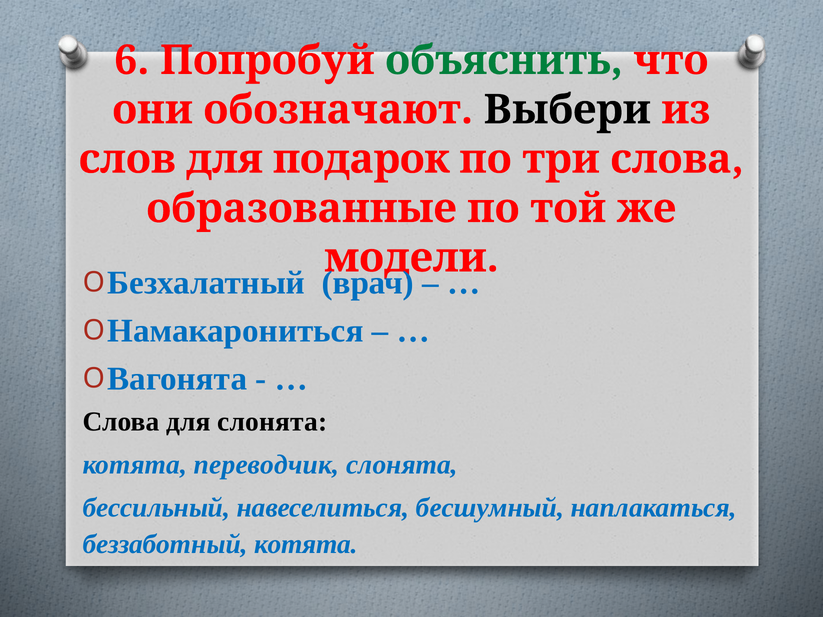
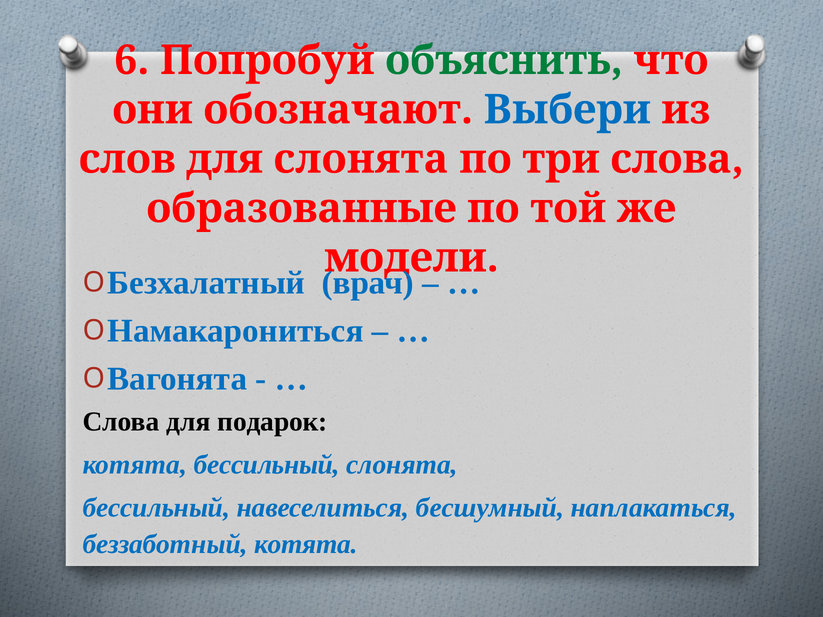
Выбери colour: black -> blue (567, 110)
для подарок: подарок -> слонята (361, 159)
для слонята: слонята -> подарок (272, 422)
котята переводчик: переводчик -> бессильный (267, 465)
